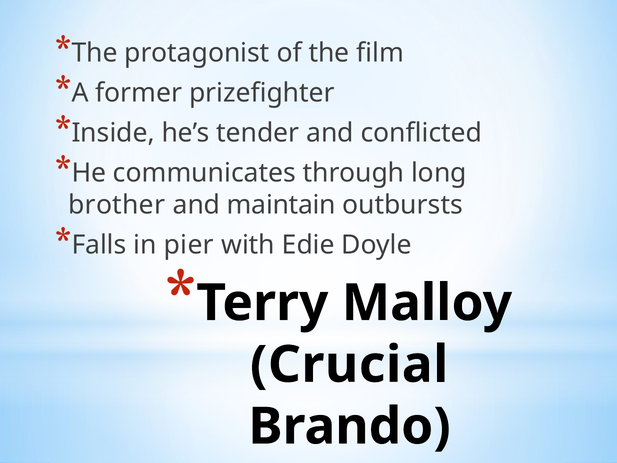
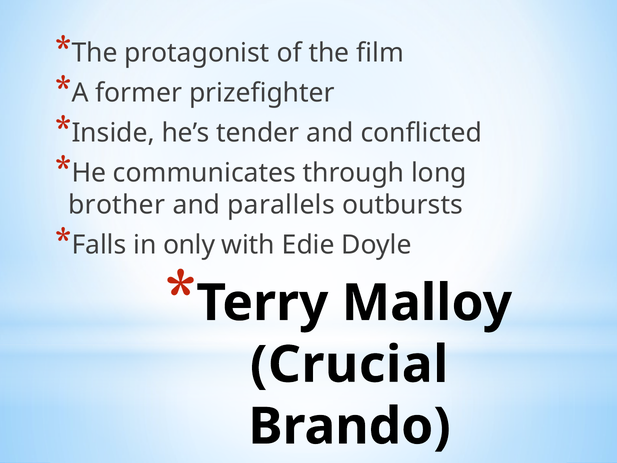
maintain: maintain -> parallels (281, 205)
pier: pier -> only (189, 245)
